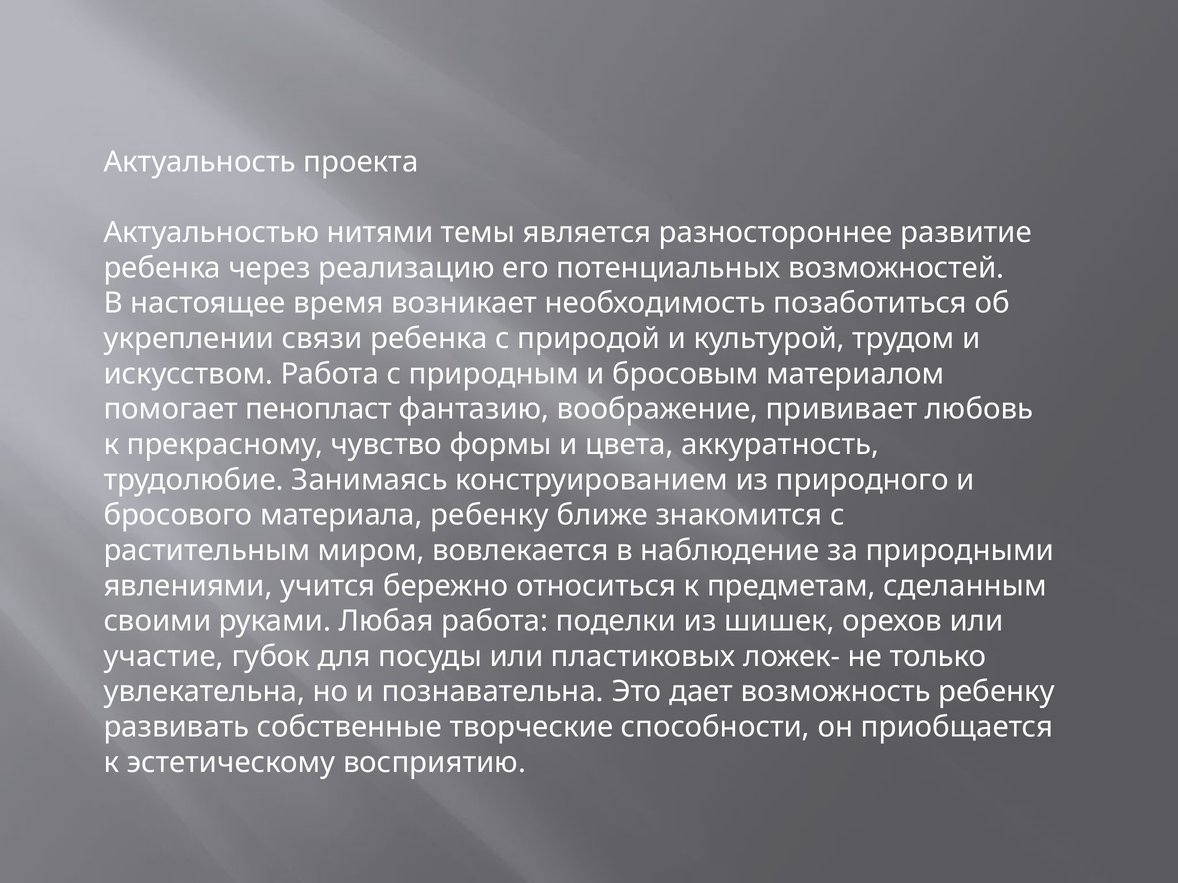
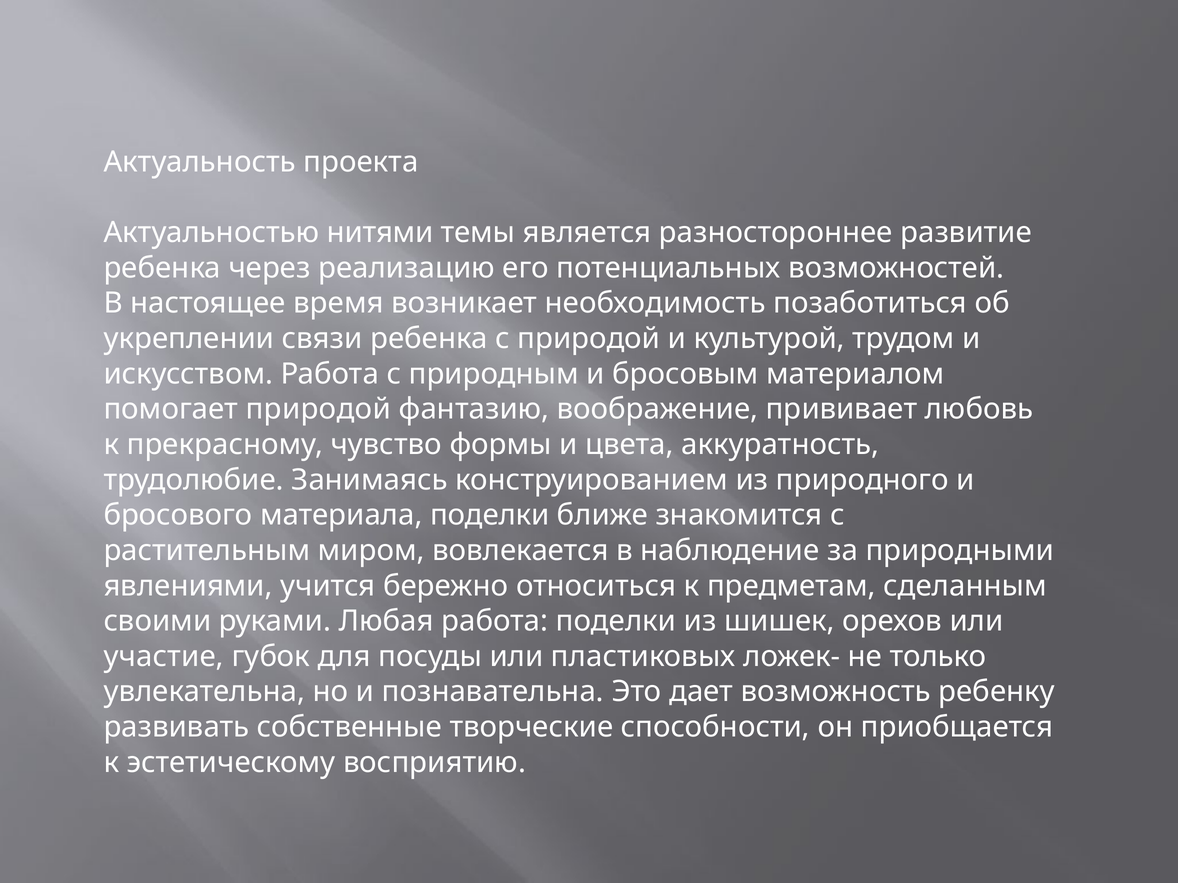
помогает пенопласт: пенопласт -> природой (318, 409)
материала ребенку: ребенку -> поделки (490, 515)
